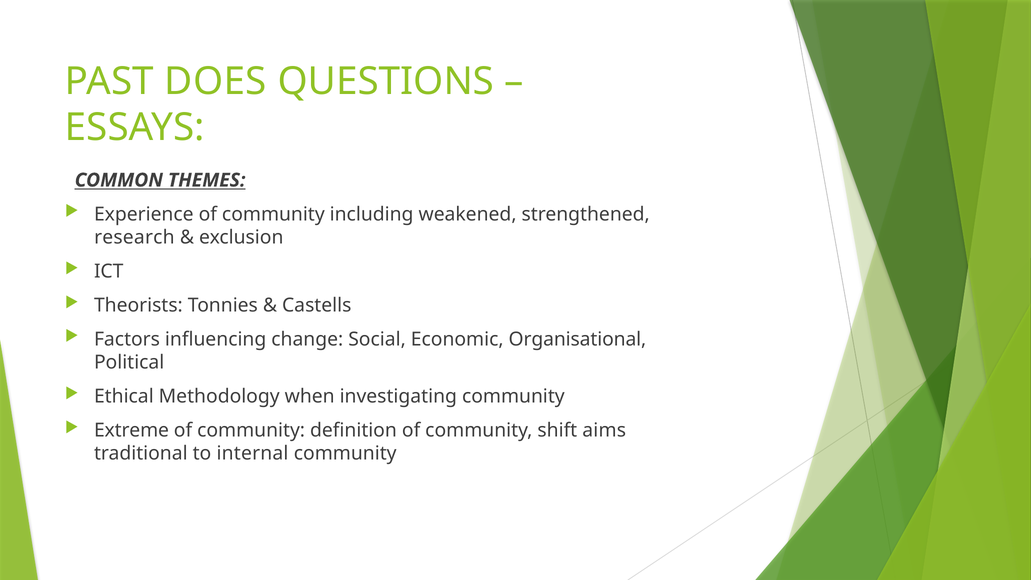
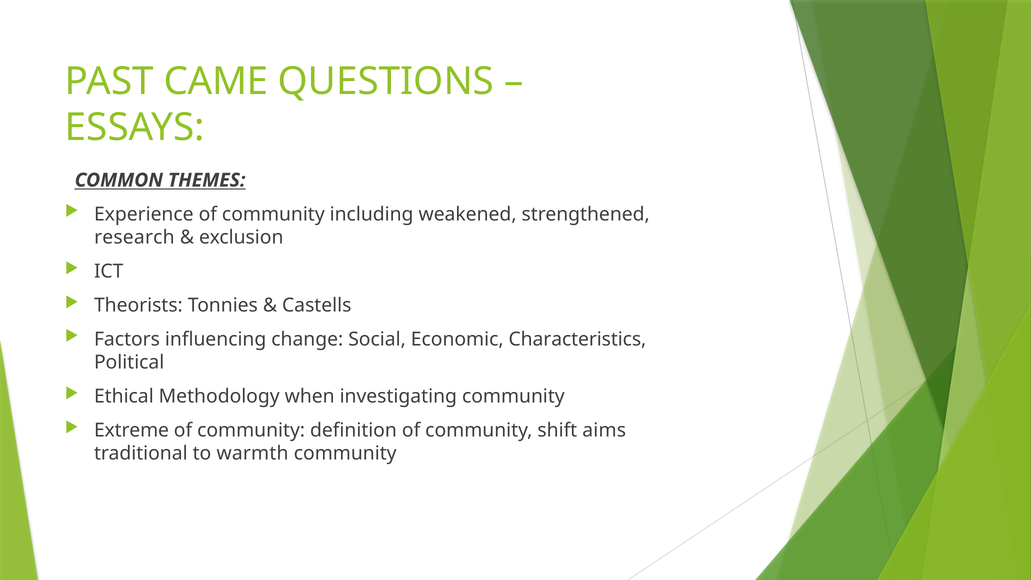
DOES: DOES -> CAME (216, 81)
Organisational: Organisational -> Characteristics (577, 339)
internal: internal -> warmth (253, 453)
